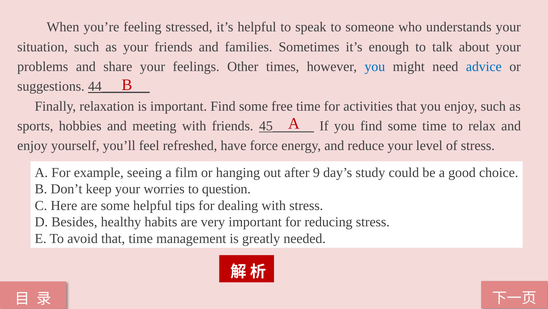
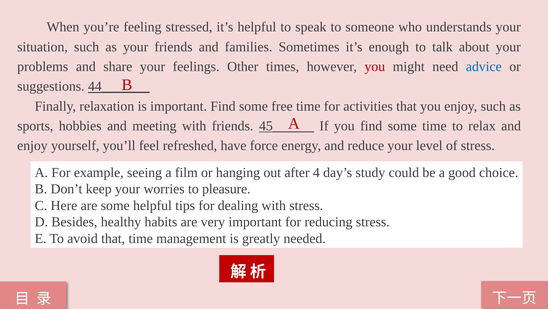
you colour: blue -> red (375, 66)
9: 9 -> 4 (316, 172)
question: question -> pleasure (226, 189)
